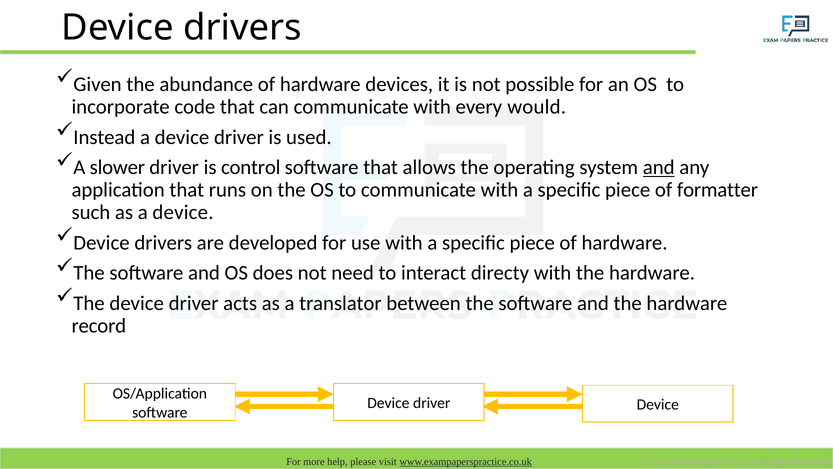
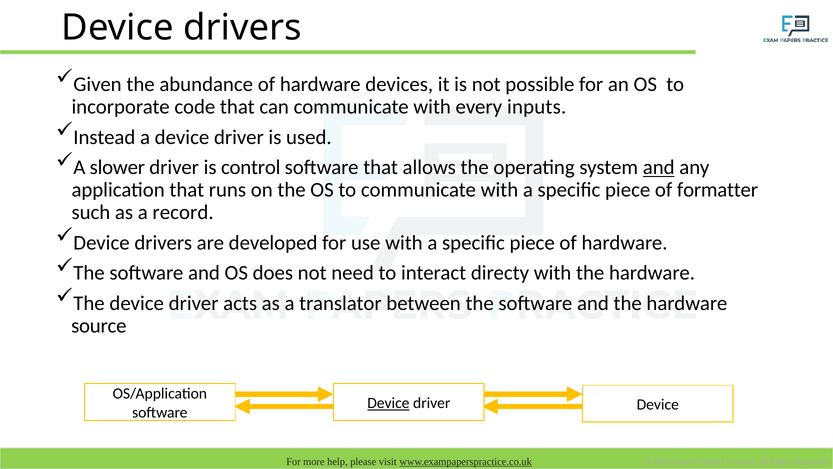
would: would -> inputs (537, 107)
as a device: device -> record (183, 212)
record: record -> source (99, 326)
Device underline: none -> present (388, 403)
